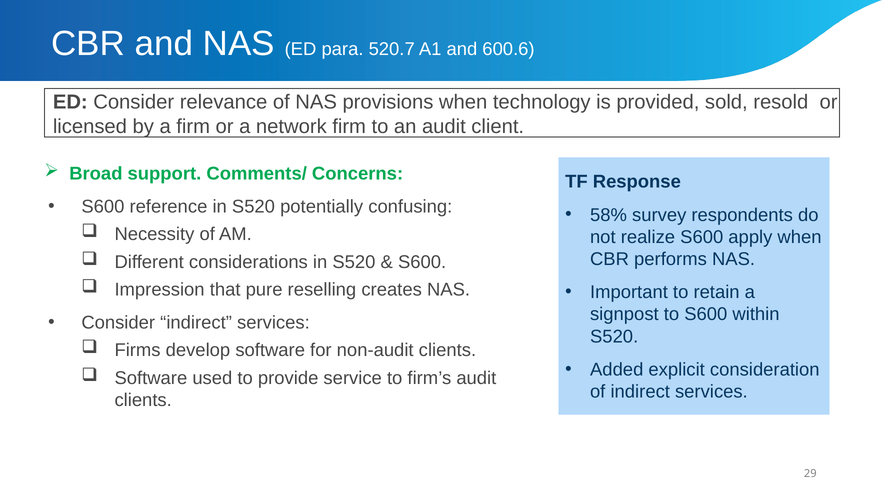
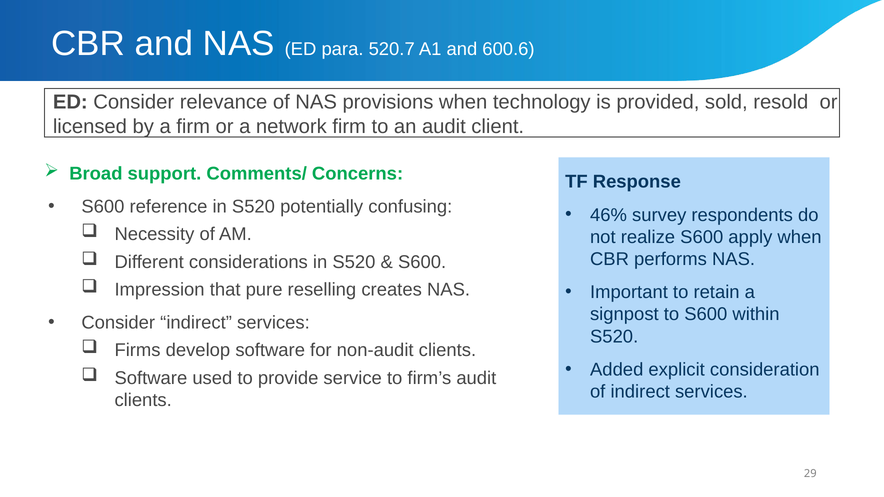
58%: 58% -> 46% (609, 215)
